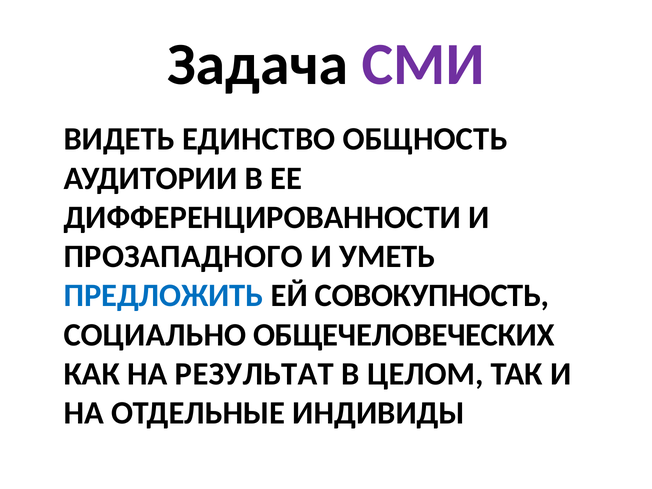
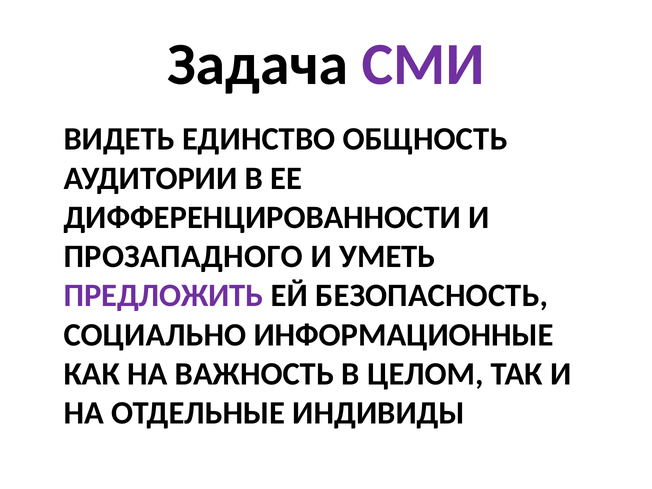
ПРЕДЛОЖИТЬ colour: blue -> purple (164, 296)
СОВОКУПНОСТЬ: СОВОКУПНОСТЬ -> БЕЗОПАСНОСТЬ (432, 296)
ОБЩЕЧЕЛОВЕЧЕСКИХ: ОБЩЕЧЕЛОВЕЧЕСКИХ -> ИНФОРМАЦИОННЫЕ (404, 335)
РЕЗУЛЬТАТ: РЕЗУЛЬТАТ -> ВАЖНОСТЬ (255, 374)
